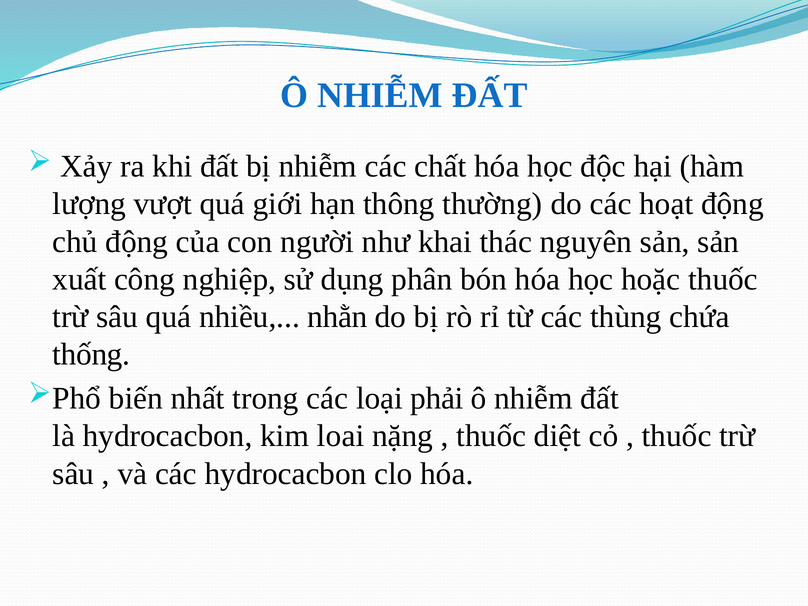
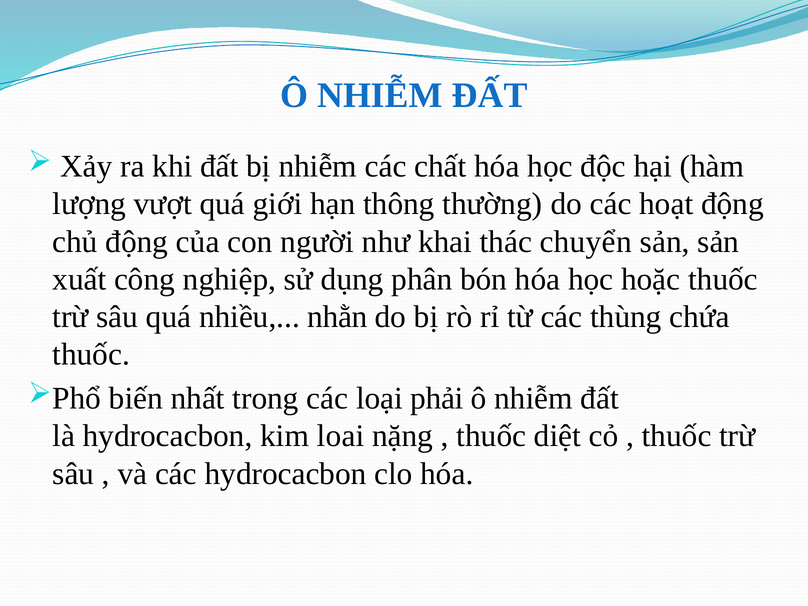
nguyên: nguyên -> chuyển (586, 242)
thống: thống -> thuốc (91, 355)
